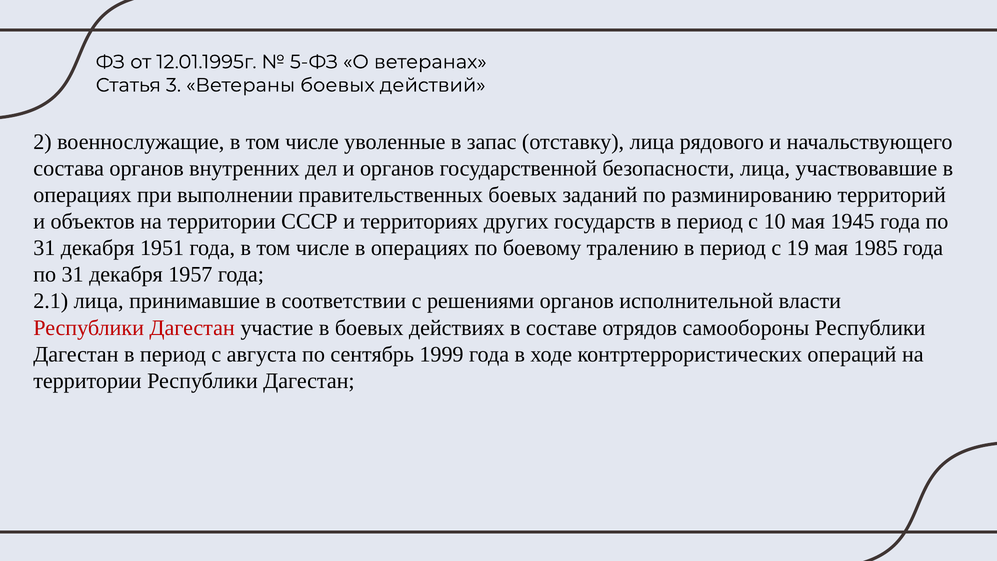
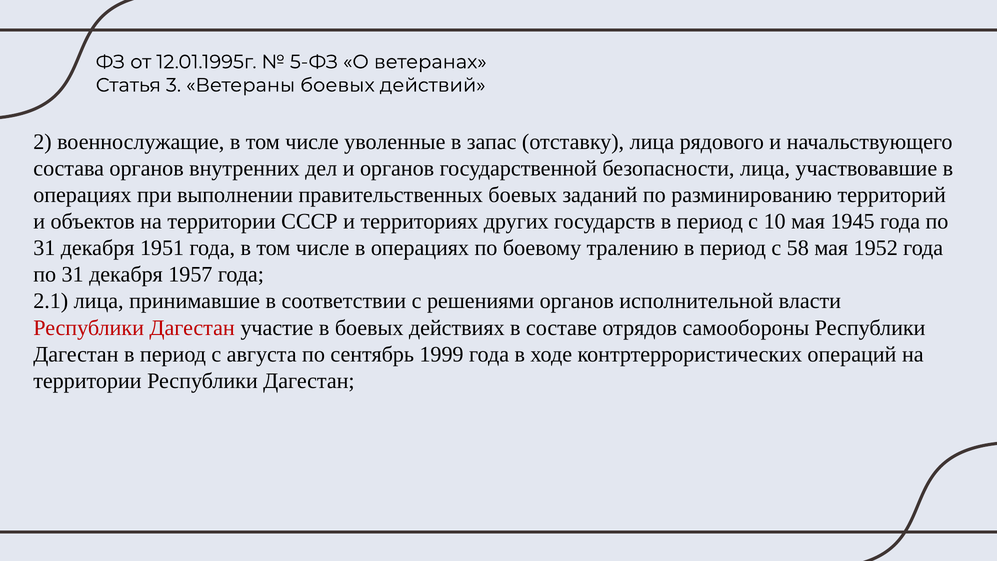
19: 19 -> 58 (798, 248)
1985: 1985 -> 1952 (876, 248)
